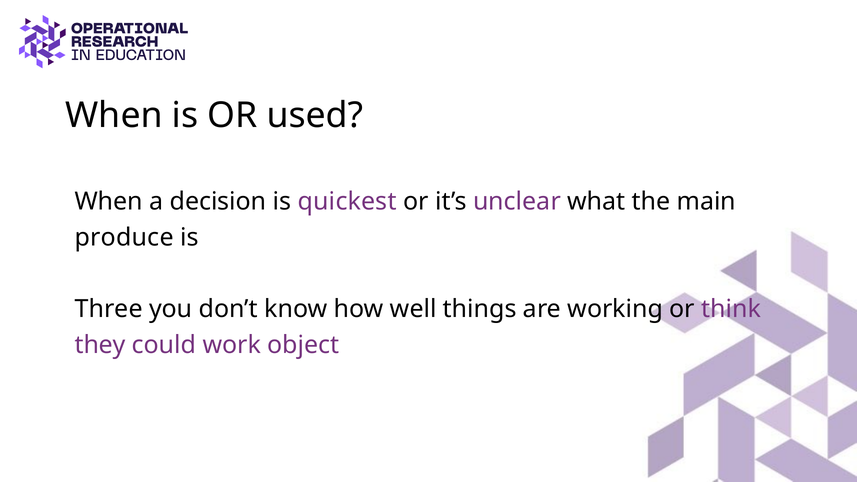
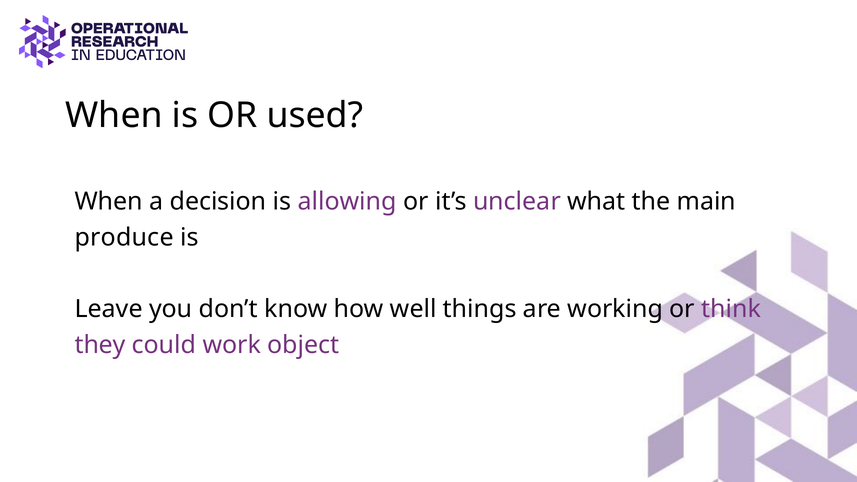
quickest: quickest -> allowing (347, 202)
Three: Three -> Leave (109, 309)
